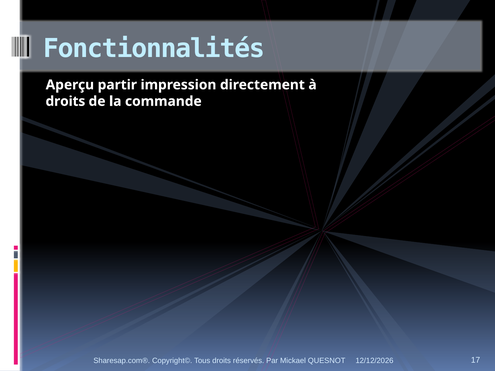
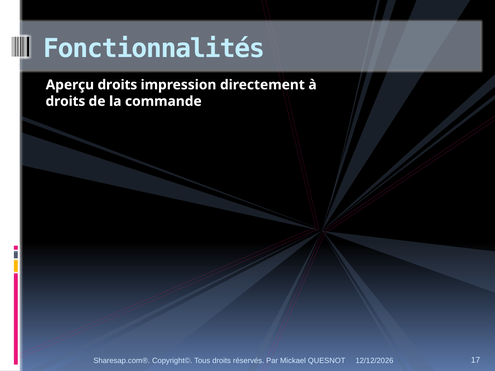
Aperçu partir: partir -> droits (117, 85)
